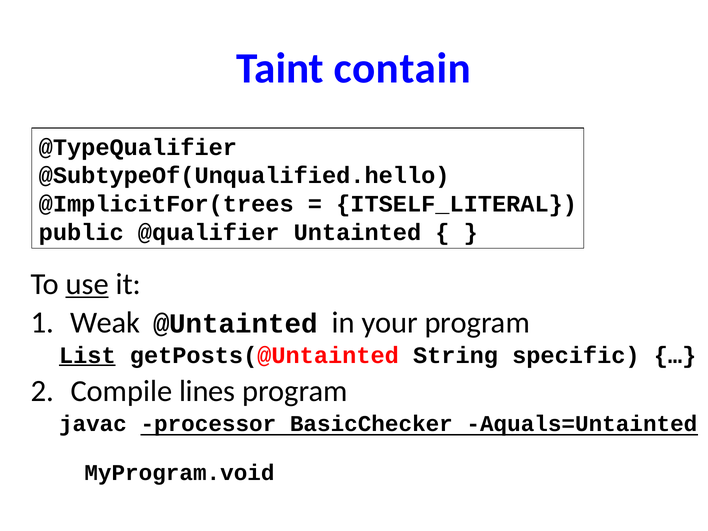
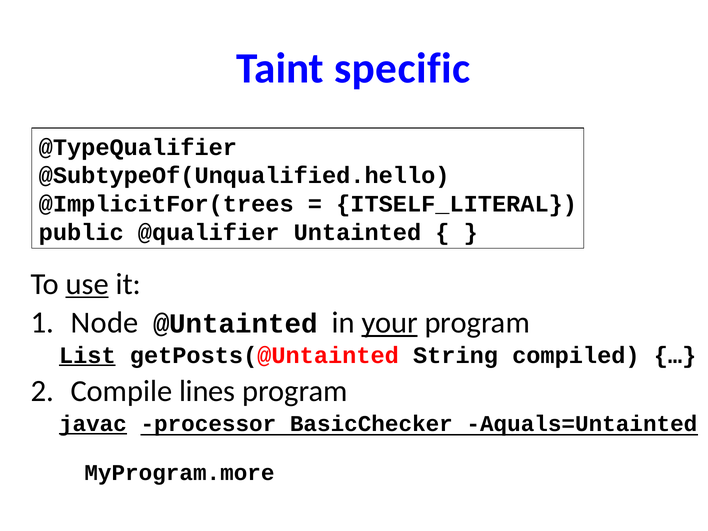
contain: contain -> specific (402, 69)
Weak: Weak -> Node (105, 323)
your underline: none -> present (390, 323)
specific: specific -> compiled (576, 355)
javac underline: none -> present (93, 424)
MyProgram.void: MyProgram.void -> MyProgram.more (179, 473)
